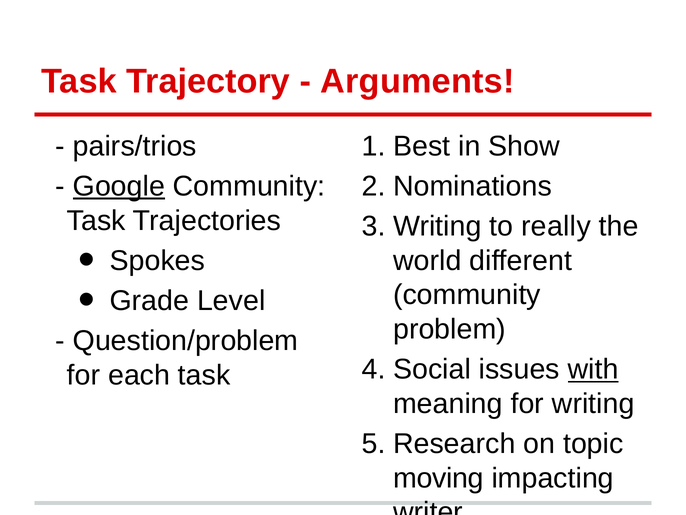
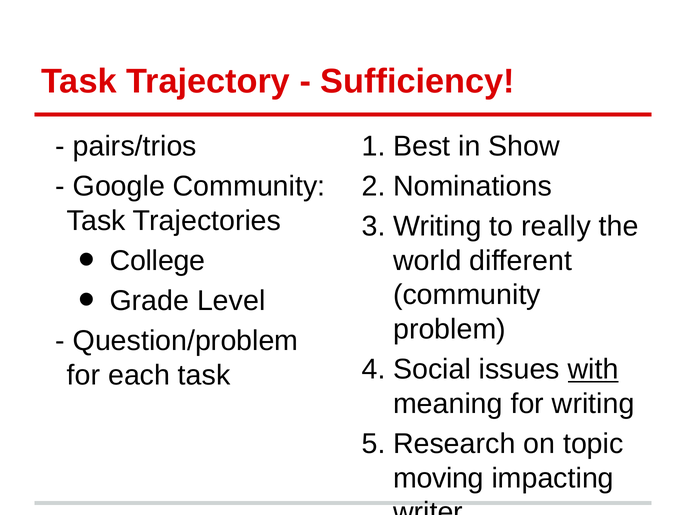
Arguments: Arguments -> Sufficiency (418, 81)
Google underline: present -> none (119, 186)
Spokes: Spokes -> College (157, 260)
